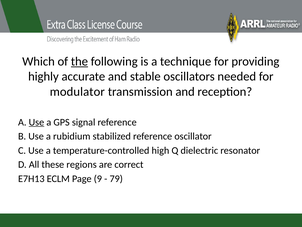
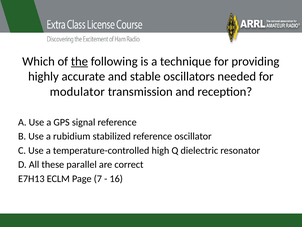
Use underline: present -> none (36, 122)
regions: regions -> parallel (82, 164)
9: 9 -> 7 (98, 178)
79: 79 -> 16 (116, 178)
